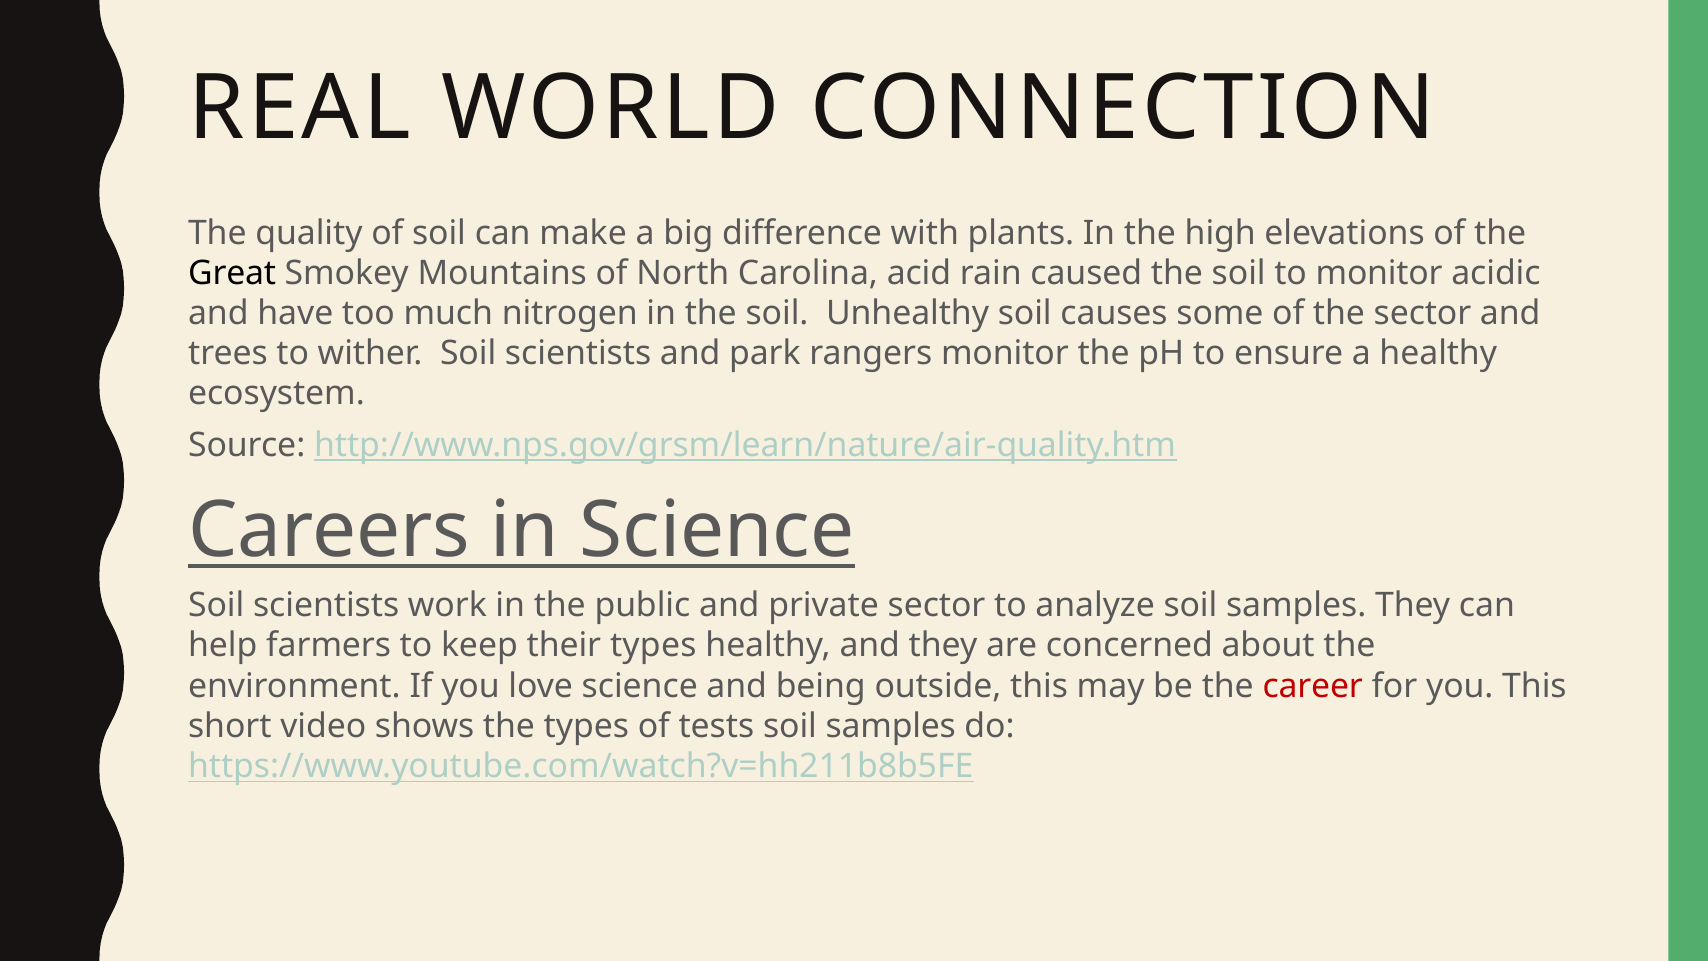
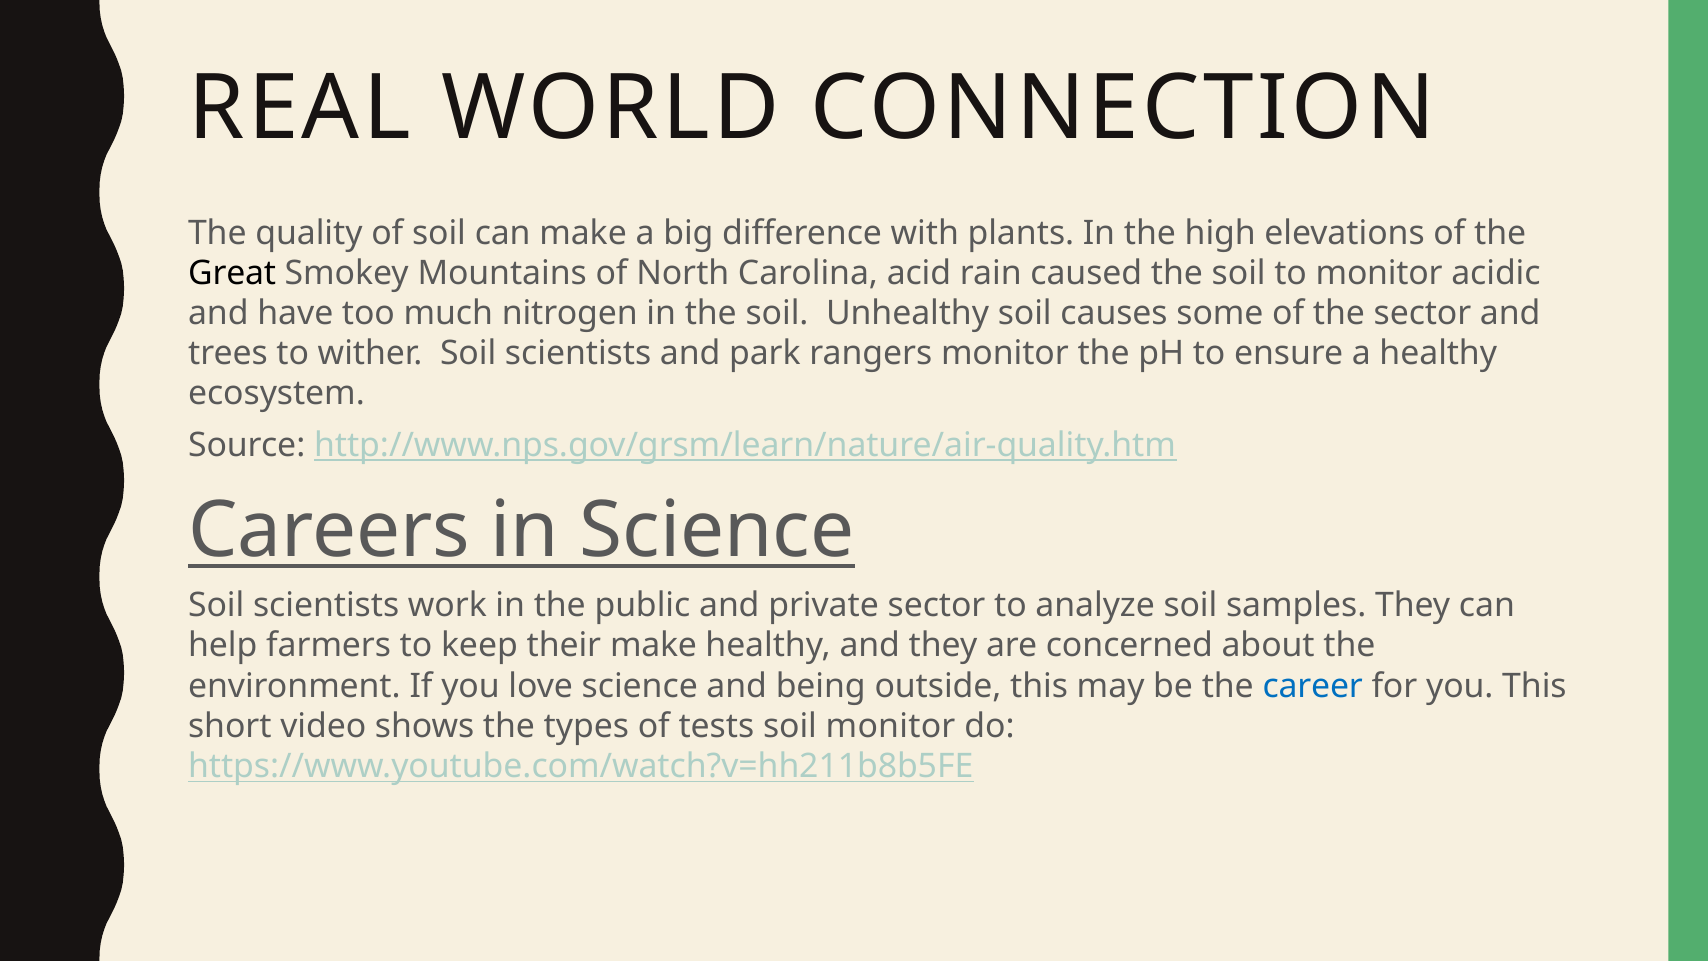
their types: types -> make (654, 646)
career colour: red -> blue (1313, 686)
tests soil samples: samples -> monitor (891, 726)
